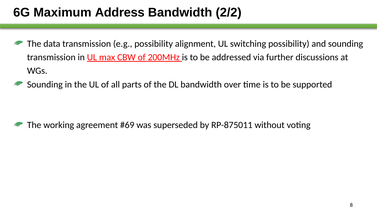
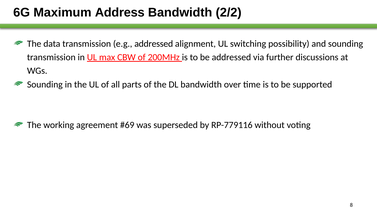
e.g possibility: possibility -> addressed (154, 44)
RP-875011: RP-875011 -> RP-779116 (232, 125)
